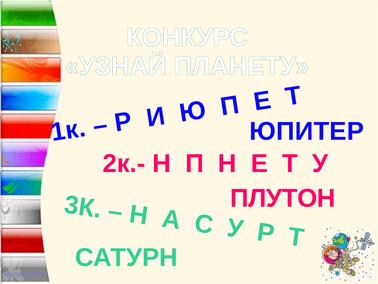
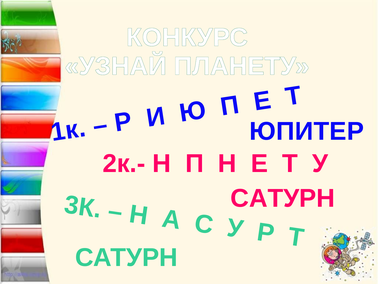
ПЛУТОН: ПЛУТОН -> САТУРН (283, 198)
